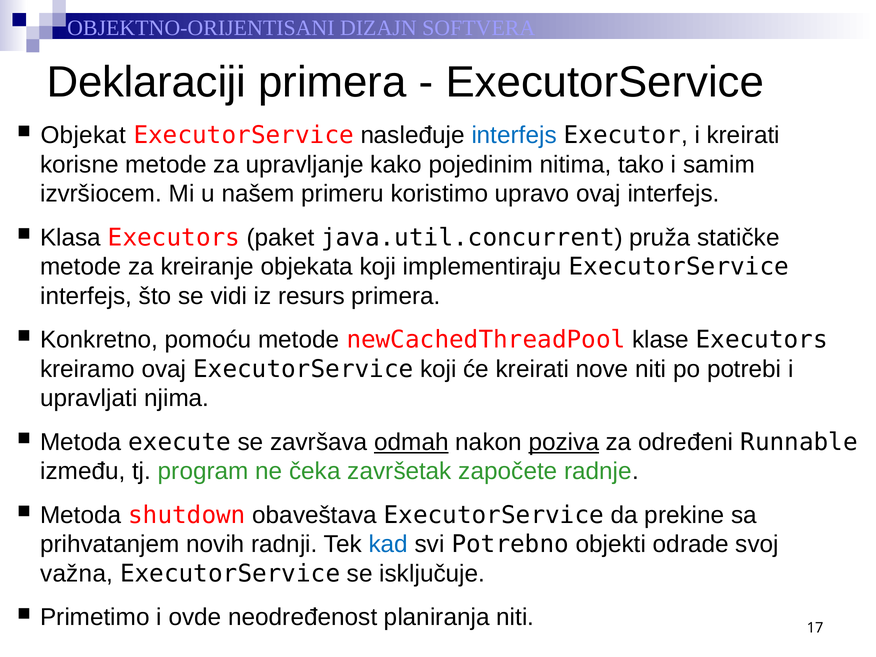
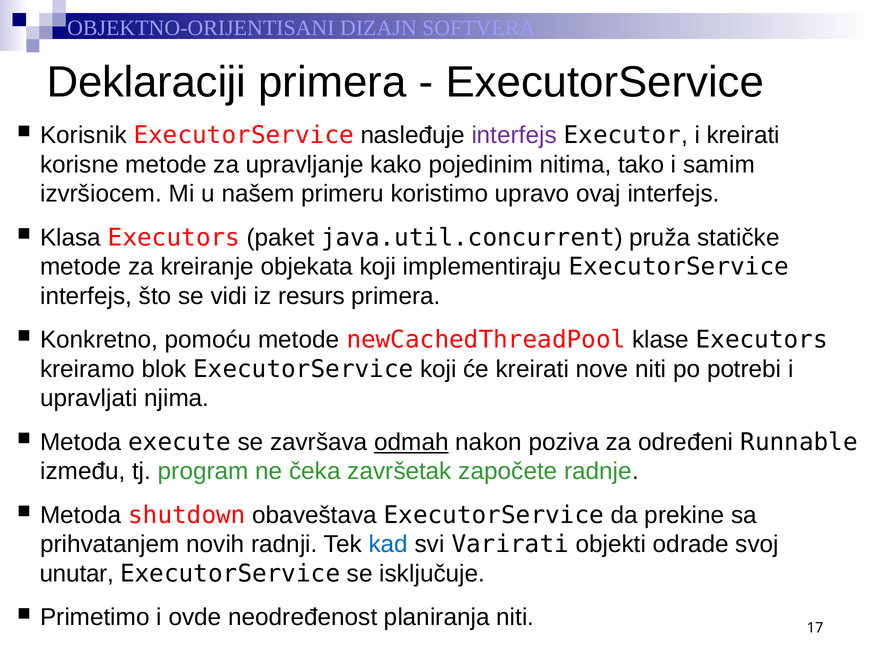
Objekat: Objekat -> Korisnik (83, 135)
interfejs colour: blue -> purple (514, 135)
kreiramo ovaj: ovaj -> blok (164, 369)
poziva underline: present -> none (564, 442)
Potrebno: Potrebno -> Varirati (510, 544)
važna: važna -> unutar (77, 574)
